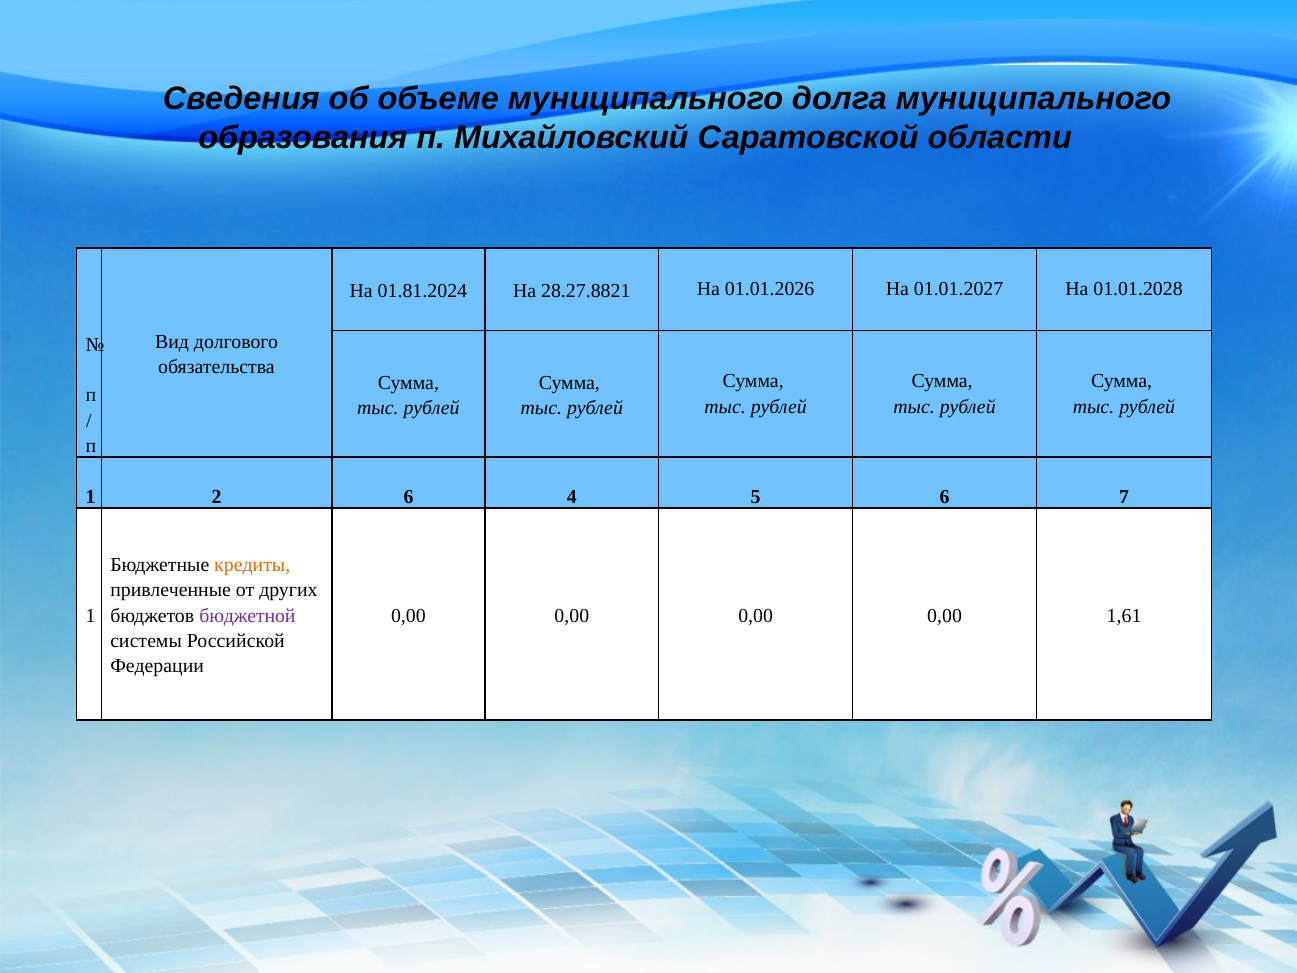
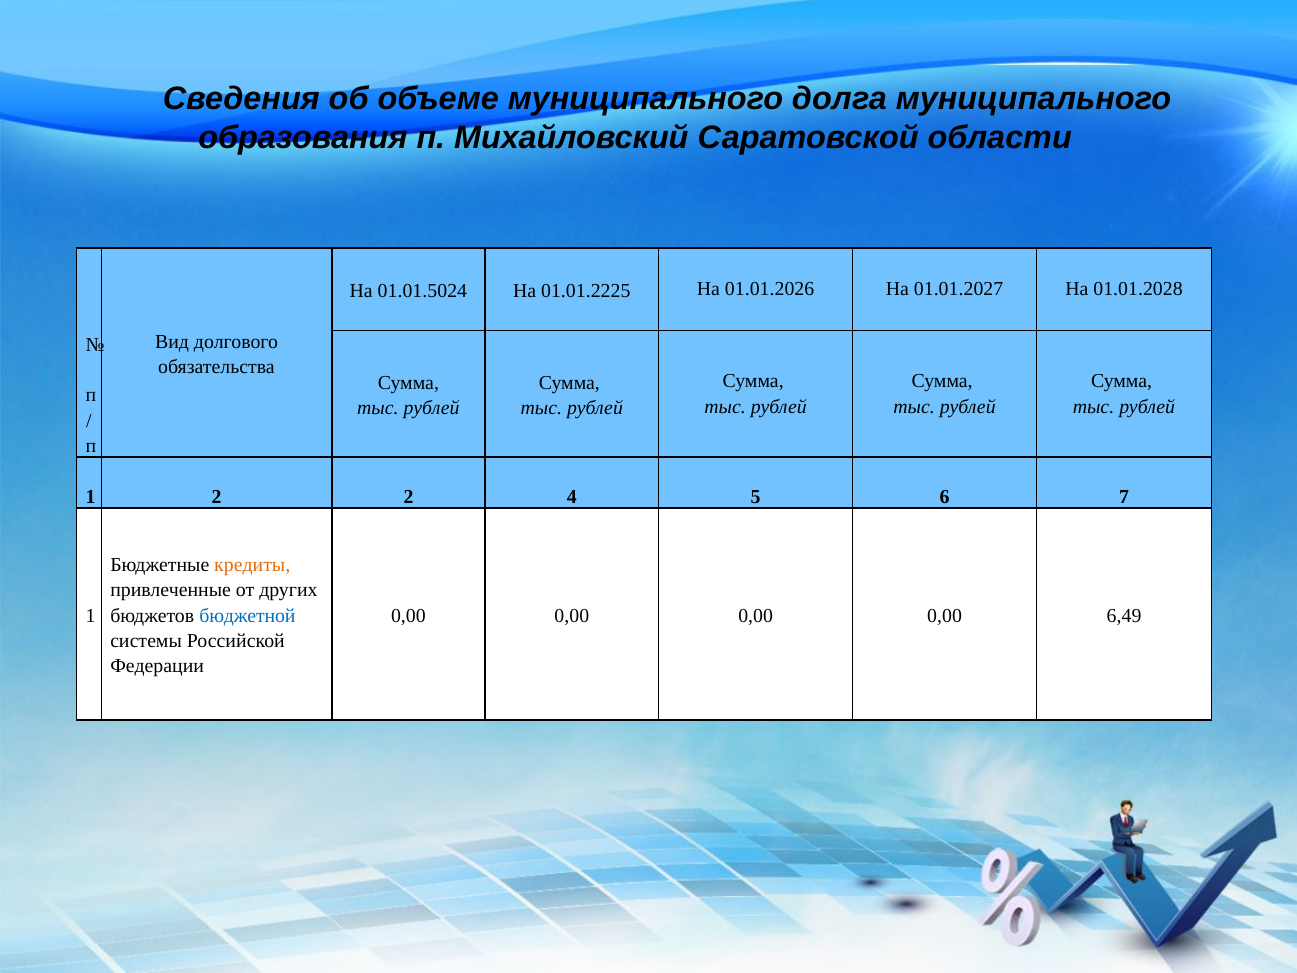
01.81.2024: 01.81.2024 -> 01.01.5024 (422, 291)
28.27.8821: 28.27.8821 -> 01.01.2225 (586, 291)
2 6: 6 -> 2 (408, 497)
бюджетной colour: purple -> blue (247, 616)
1,61: 1,61 -> 6,49 (1124, 616)
